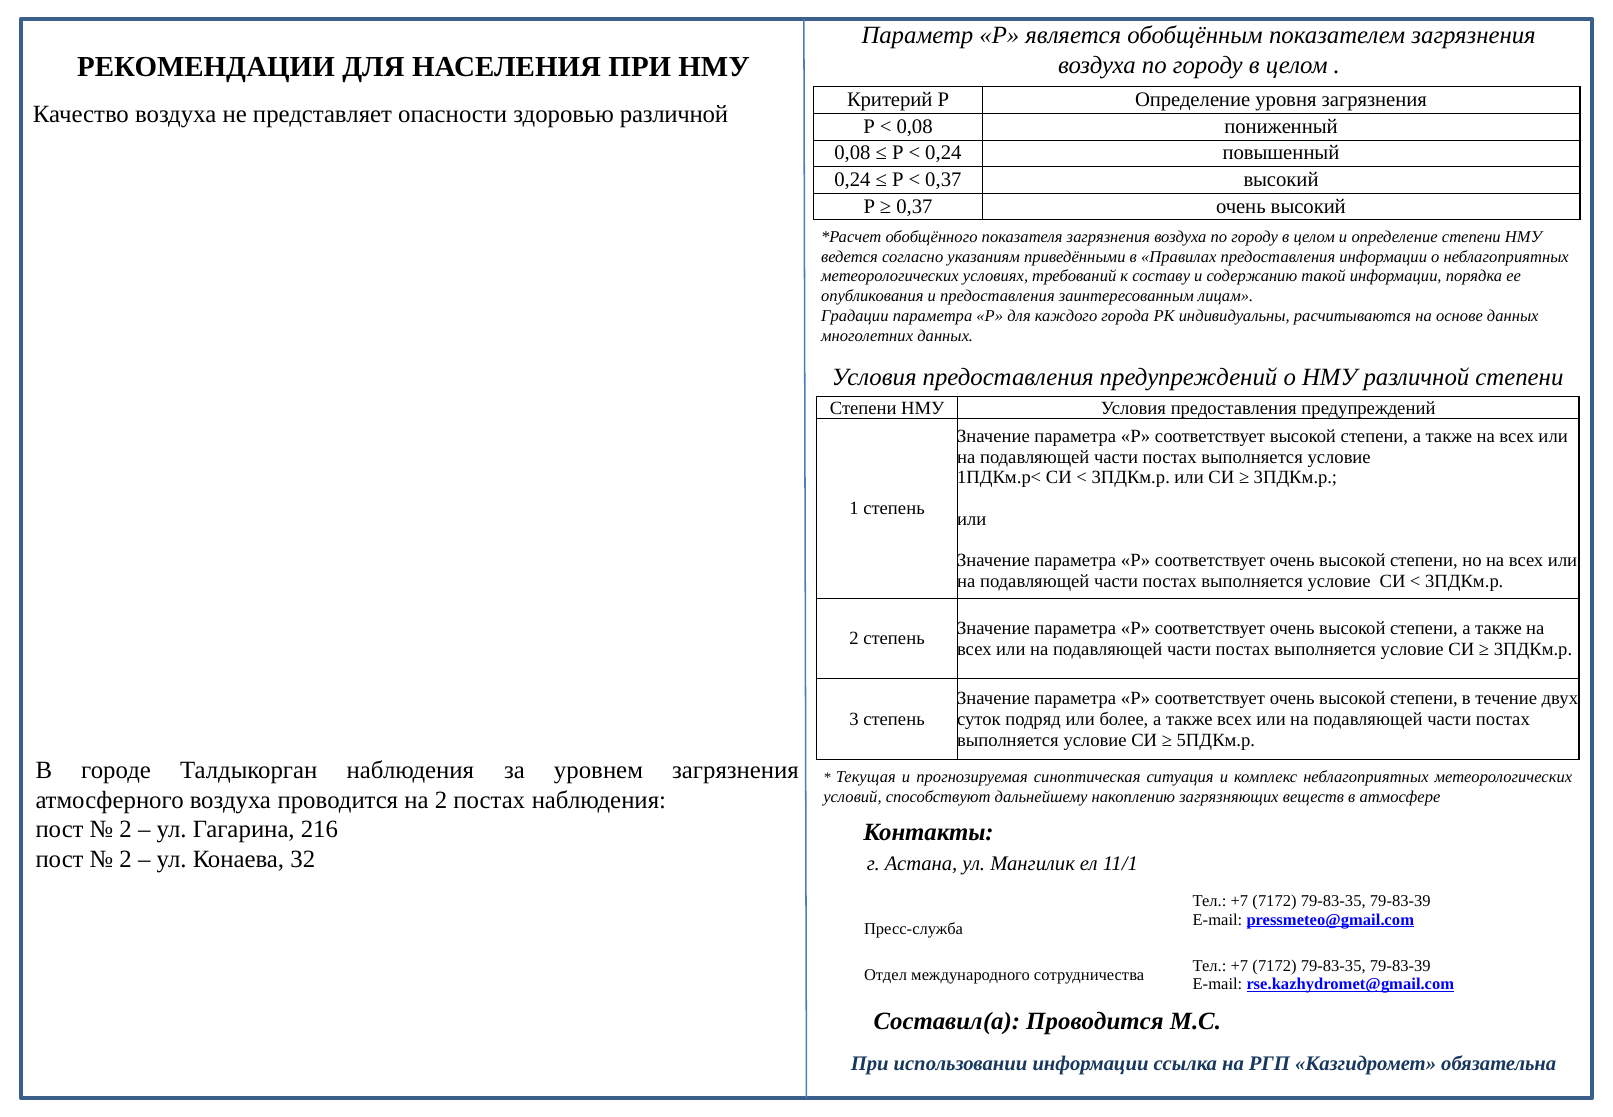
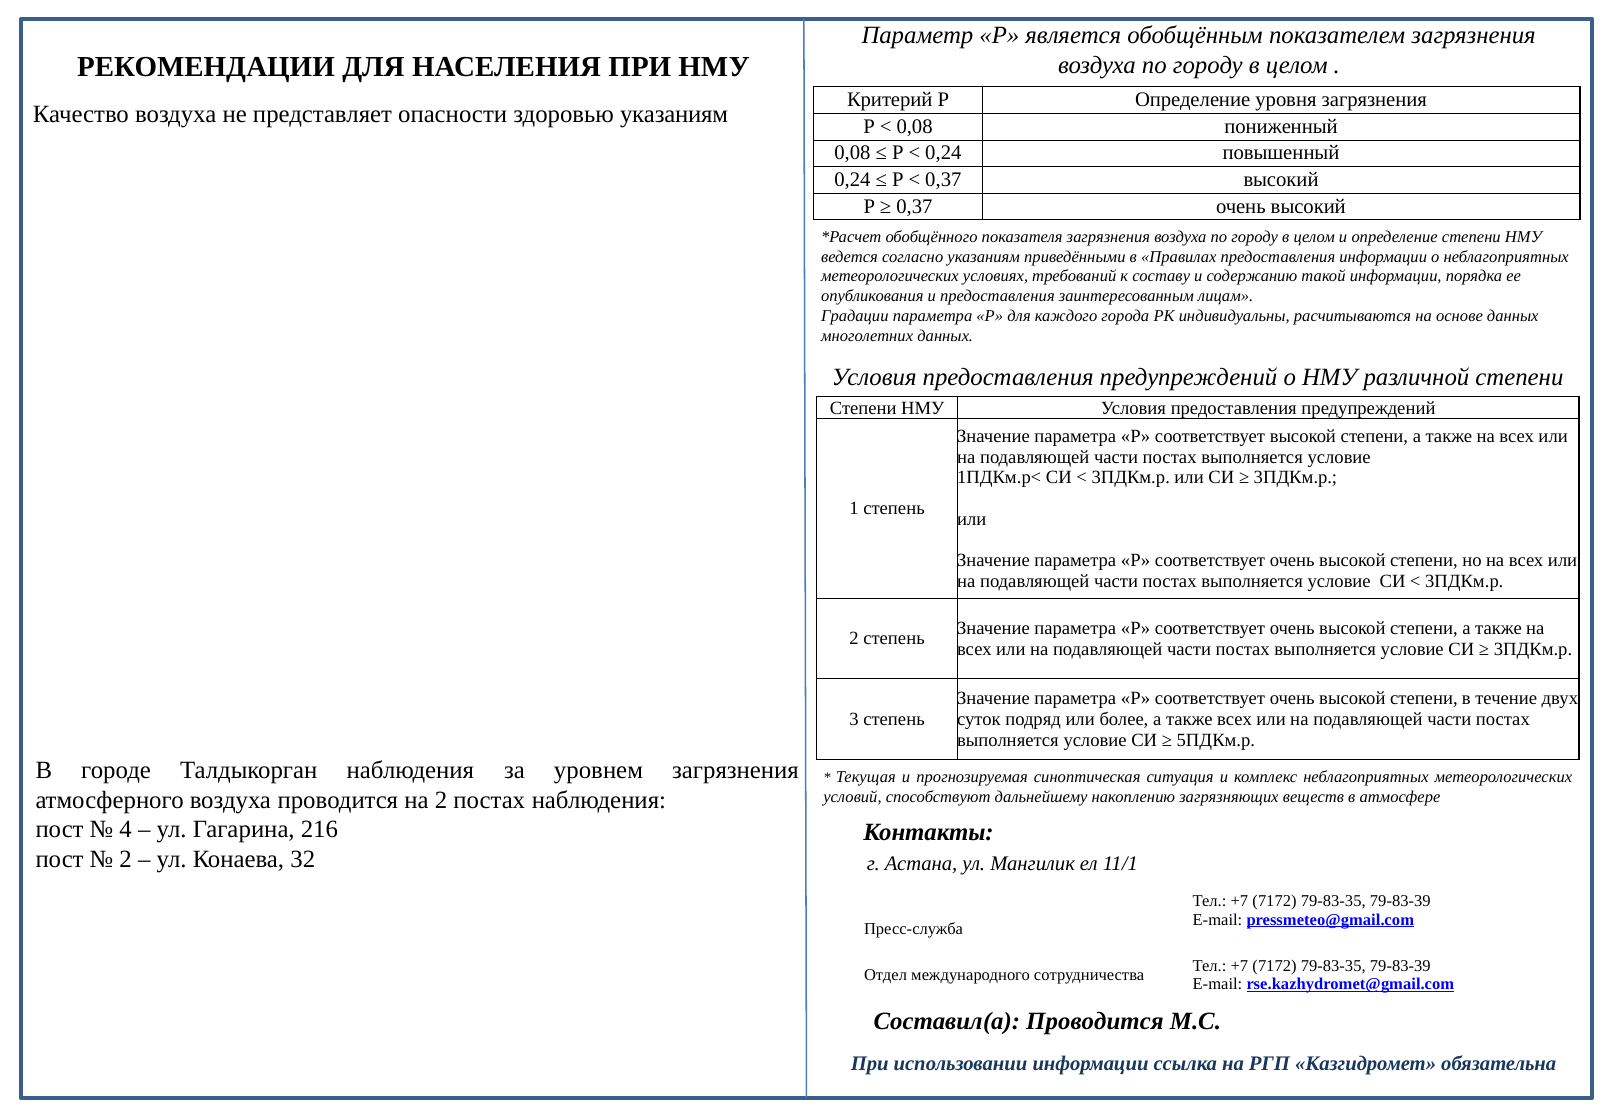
здоровью различной: различной -> указаниям (674, 114)
2: 2 -> 4 (126, 830)
